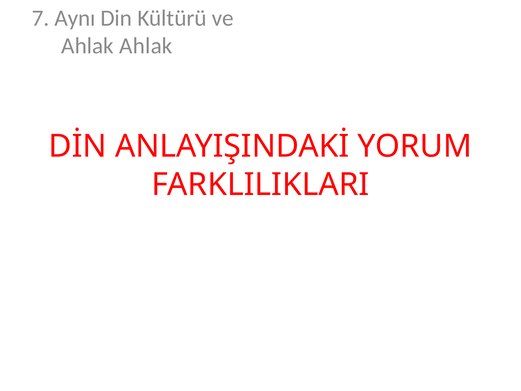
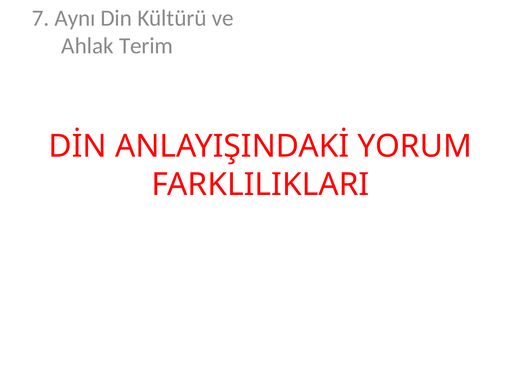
Ahlak Ahlak: Ahlak -> Terim (146, 46)
